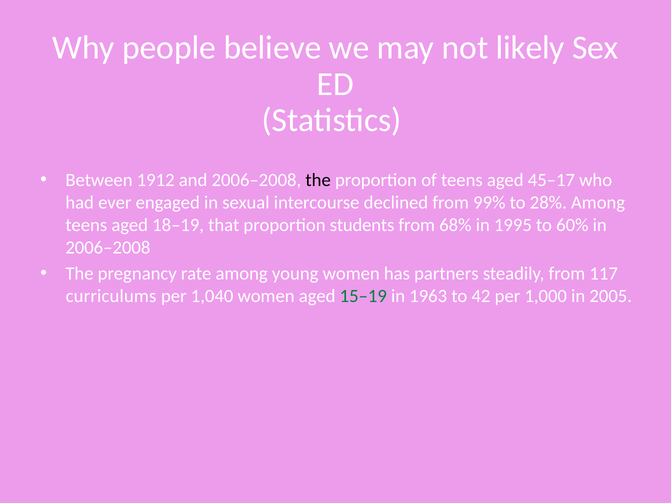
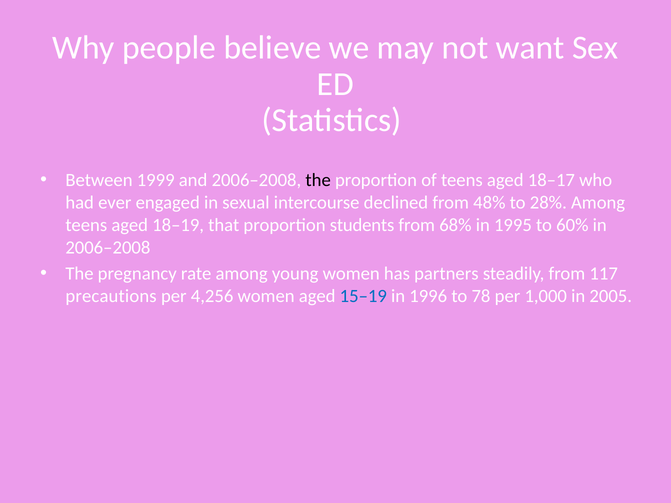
likely: likely -> want (530, 48)
1912: 1912 -> 1999 (156, 180)
45–17: 45–17 -> 18–17 (551, 180)
99%: 99% -> 48% (489, 203)
curriculums: curriculums -> precautions (111, 296)
1,040: 1,040 -> 4,256 (212, 296)
15–19 colour: green -> blue (363, 296)
1963: 1963 -> 1996 (428, 296)
42: 42 -> 78 (481, 296)
